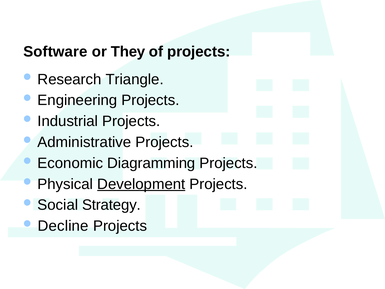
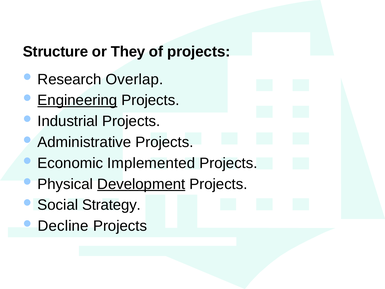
Software: Software -> Structure (56, 52)
Triangle: Triangle -> Overlap (135, 79)
Engineering underline: none -> present (77, 100)
Diagramming: Diagramming -> Implemented (151, 163)
